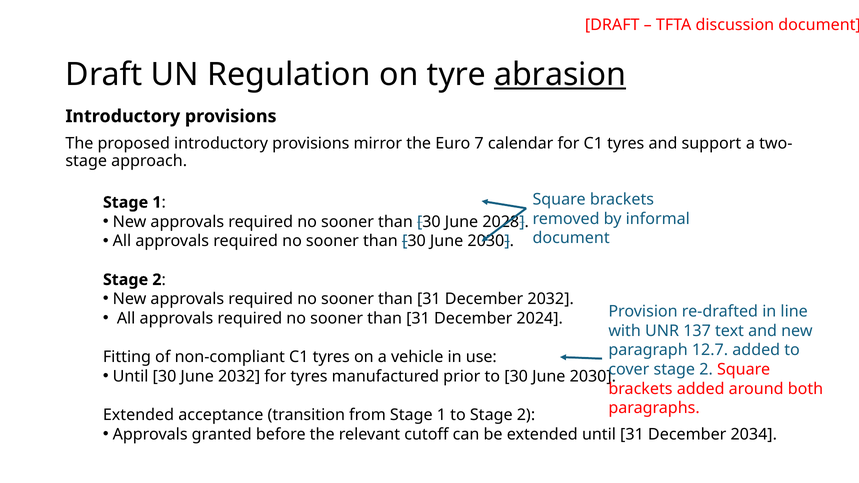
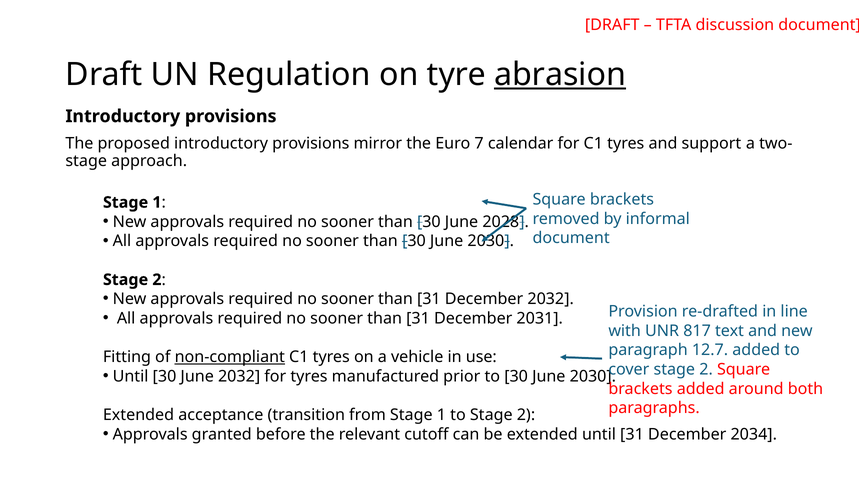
2024: 2024 -> 2031 (540, 318)
137: 137 -> 817 (697, 331)
non-compliant underline: none -> present (230, 357)
